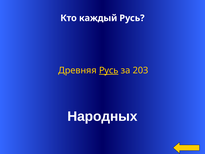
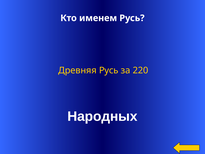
каждый: каждый -> именем (98, 18)
Русь underline: present -> none (109, 70)
203: 203 -> 220 (141, 70)
